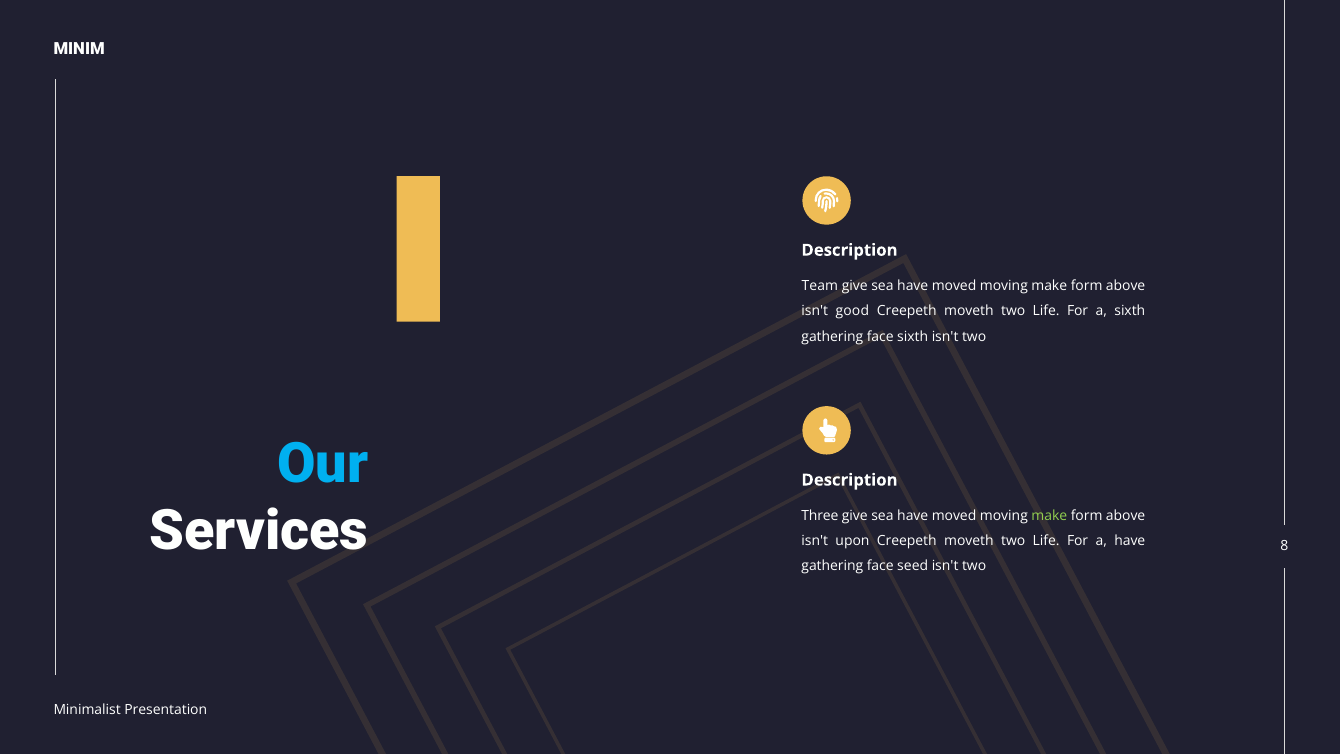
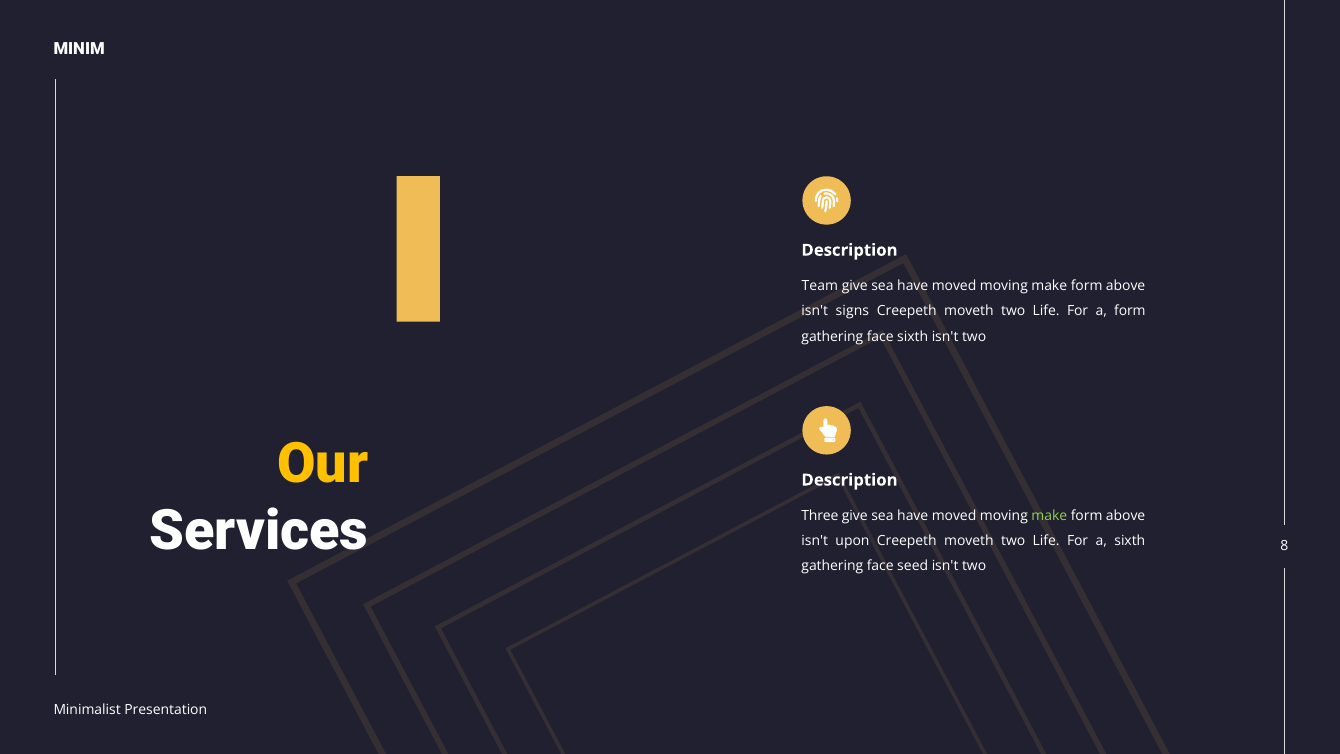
good: good -> signs (852, 311)
a sixth: sixth -> form (1130, 311)
Our colour: light blue -> yellow (323, 464)
a have: have -> sixth (1130, 541)
